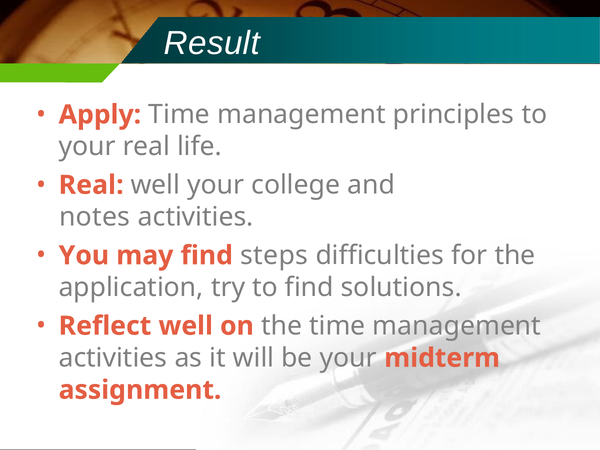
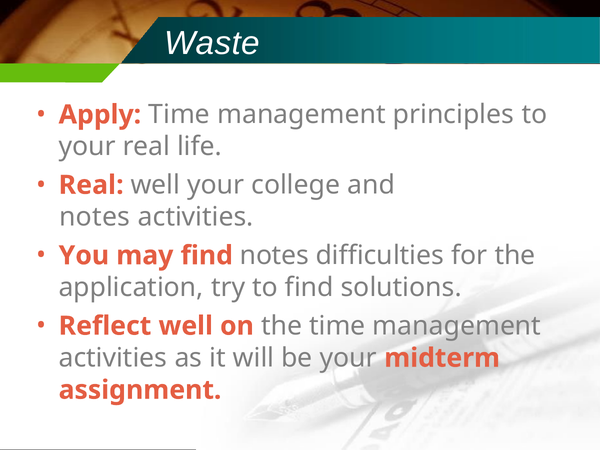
Result: Result -> Waste (212, 43)
find steps: steps -> notes (274, 256)
